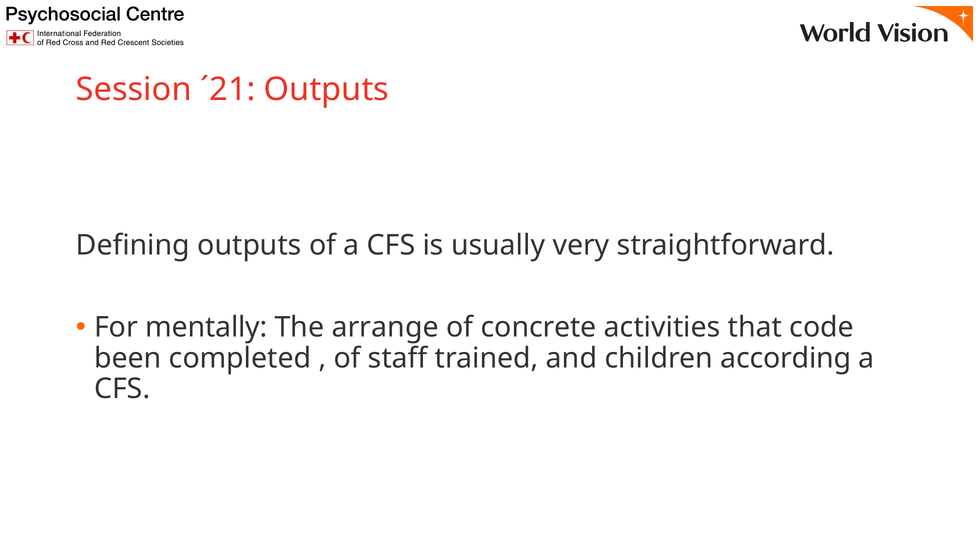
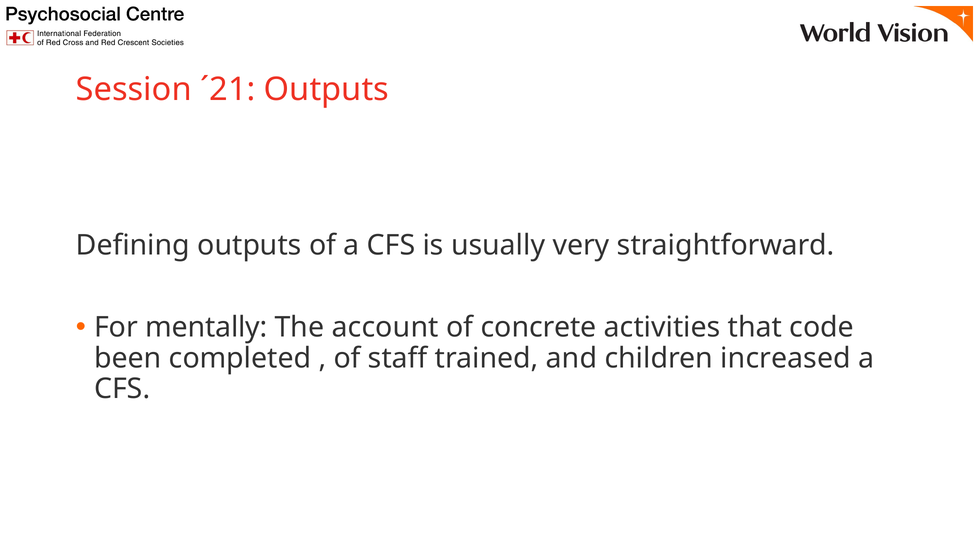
arrange: arrange -> account (385, 327)
according: according -> increased (786, 358)
